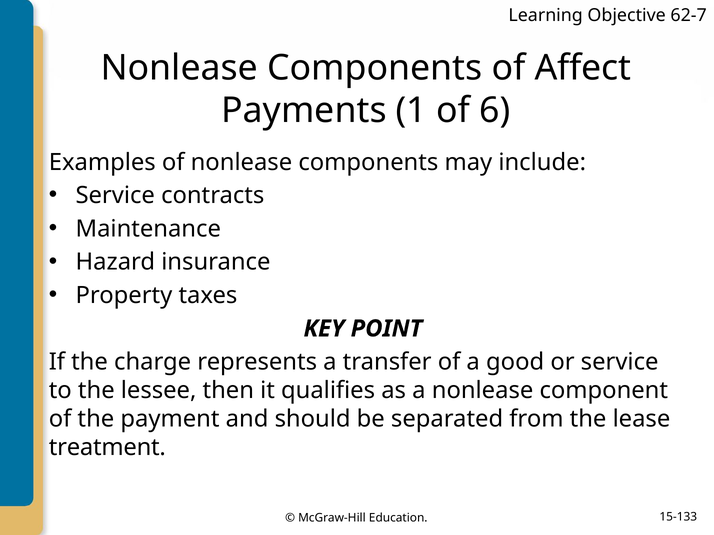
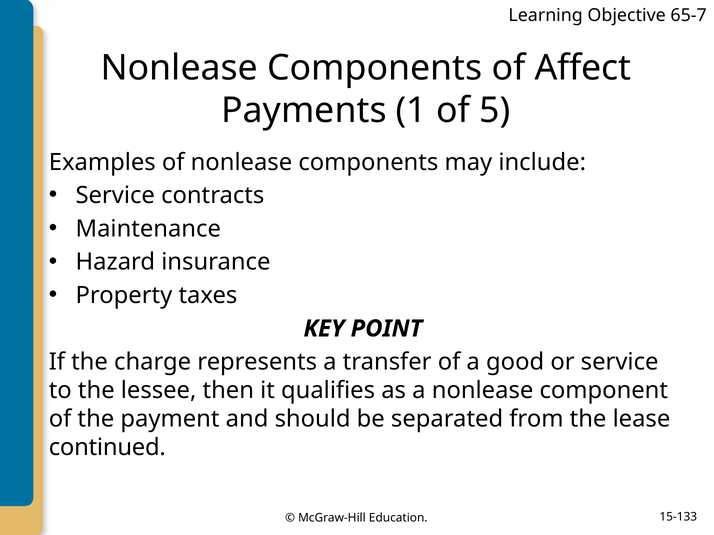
62-7: 62-7 -> 65-7 (689, 15)
6: 6 -> 5 (495, 111)
treatment: treatment -> continued (107, 448)
